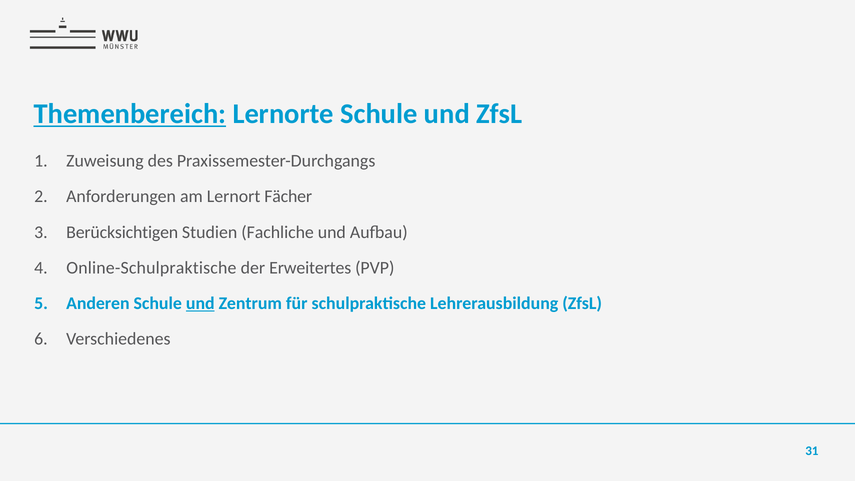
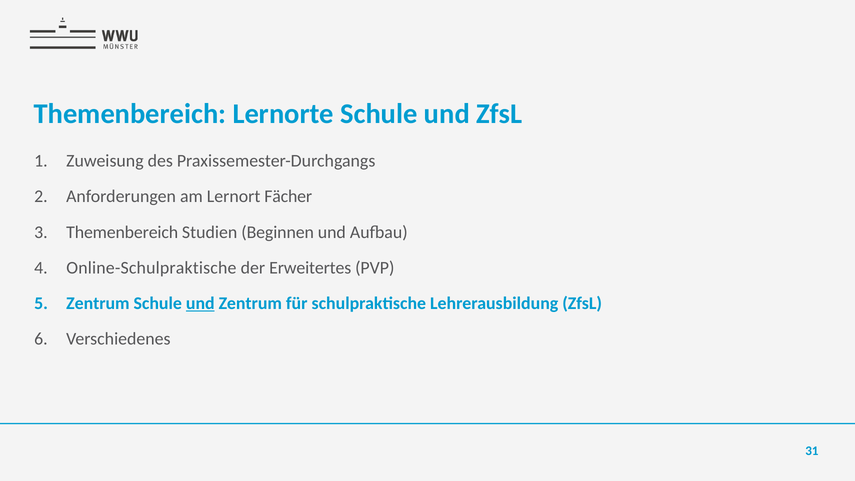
Themenbereich underline: present -> none (130, 114)
Berücksichtigen: Berücksichtigen -> Themenbereich (122, 232)
Fachliche: Fachliche -> Beginnen (278, 232)
Anderen: Anderen -> Zentrum (98, 303)
